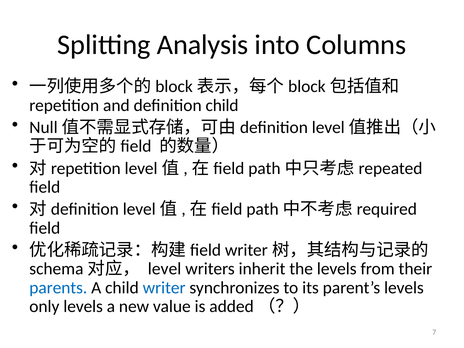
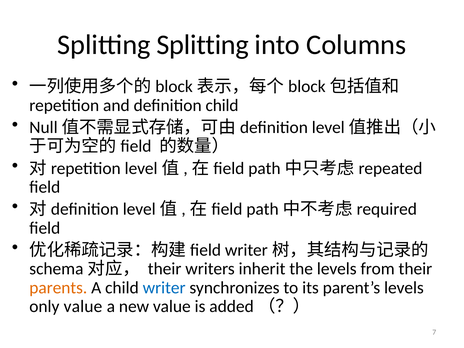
Splitting Analysis: Analysis -> Splitting (203, 45)
level: level -> their (165, 269)
parents colour: blue -> orange (58, 288)
only levels: levels -> value (83, 306)
